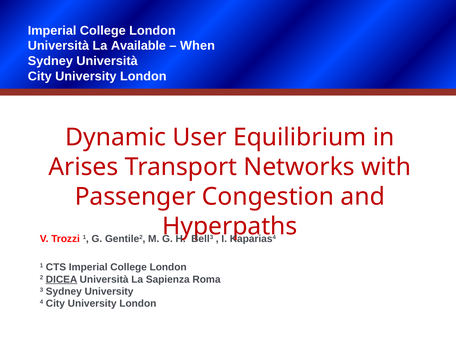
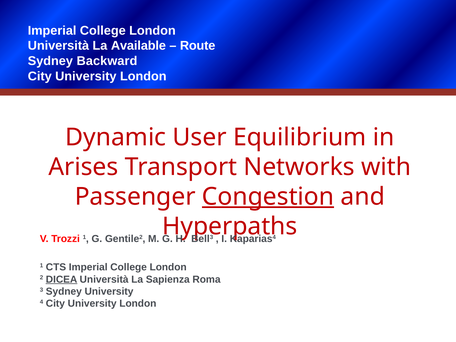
When: When -> Route (198, 46)
Sydney Università: Università -> Backward (107, 61)
Congestion underline: none -> present (268, 197)
